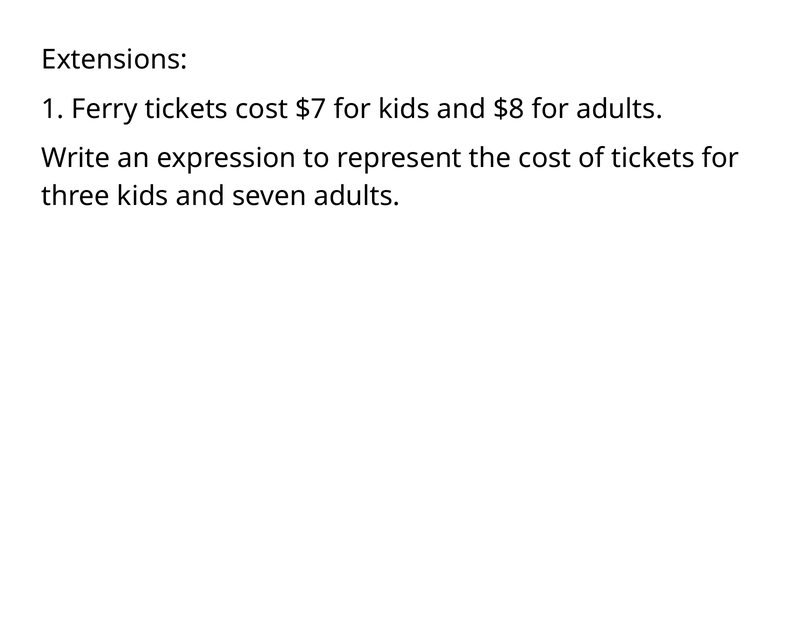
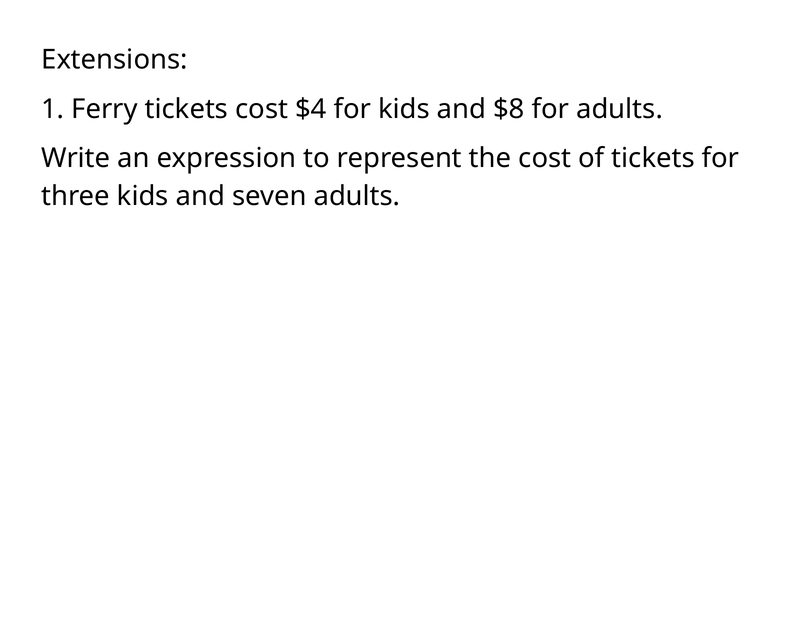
$7: $7 -> $4 (311, 109)
